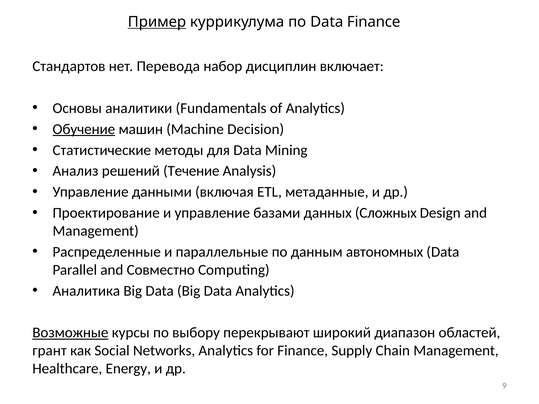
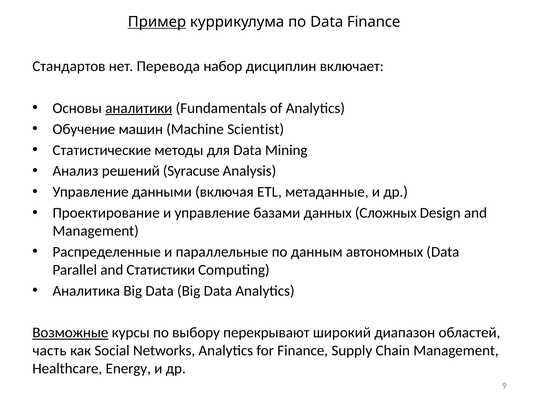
аналитики underline: none -> present (139, 108)
Обучение underline: present -> none (84, 129)
Decision: Decision -> Scientist (256, 129)
Течение: Течение -> Syracuse (191, 171)
Совместно: Совместно -> Статистики (161, 270)
грант: грант -> часть (50, 351)
